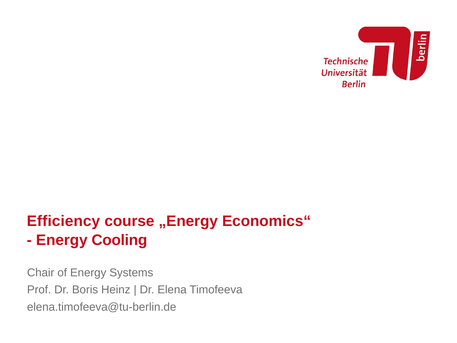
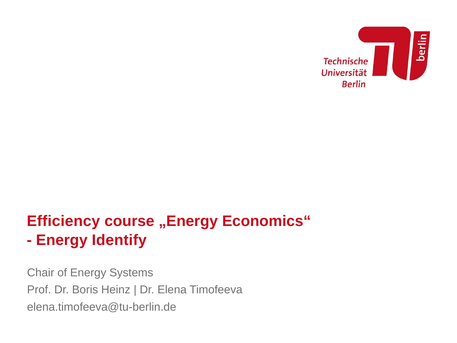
Cooling: Cooling -> Identify (119, 240)
